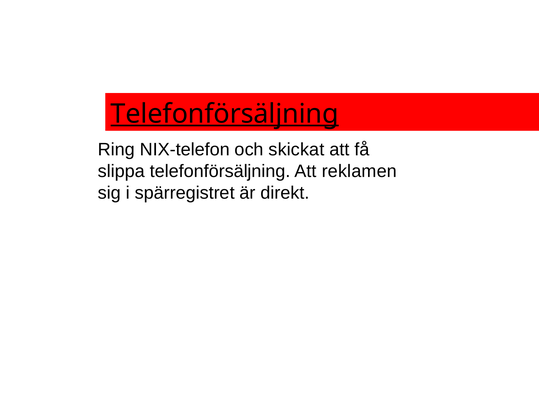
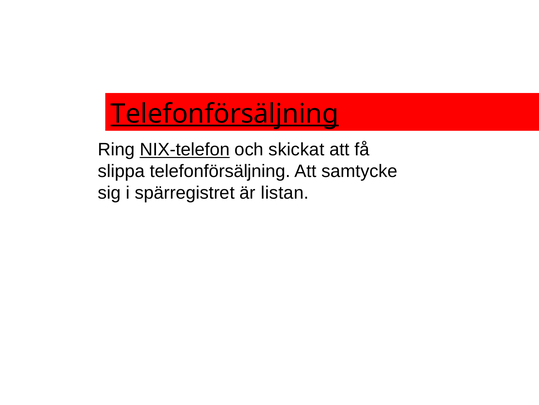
NIX-telefon underline: none -> present (185, 149)
reklamen: reklamen -> samtycke (359, 171)
direkt: direkt -> listan (285, 193)
